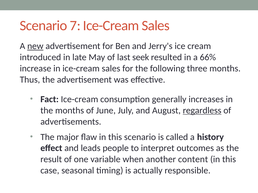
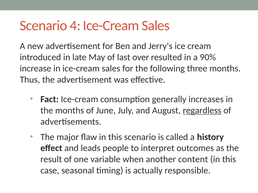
7: 7 -> 4 (75, 26)
new underline: present -> none (35, 46)
seek: seek -> over (141, 57)
66%: 66% -> 90% (208, 57)
